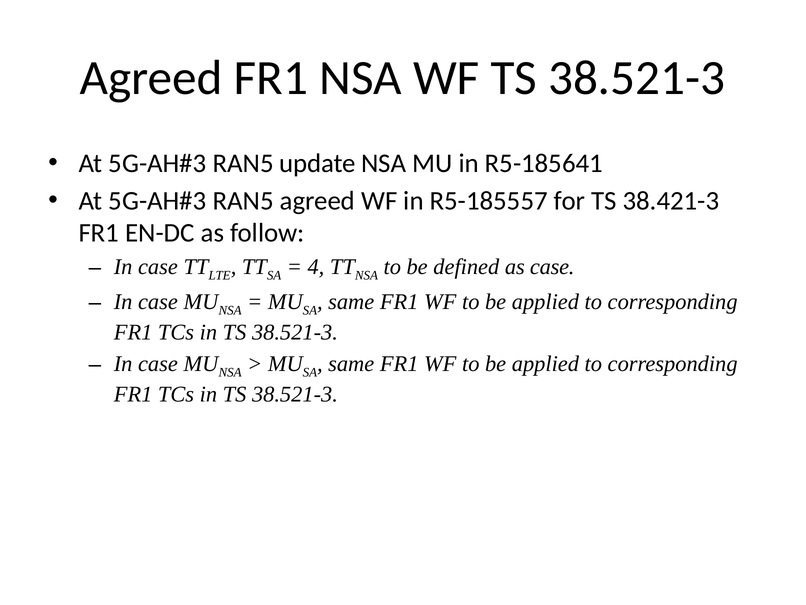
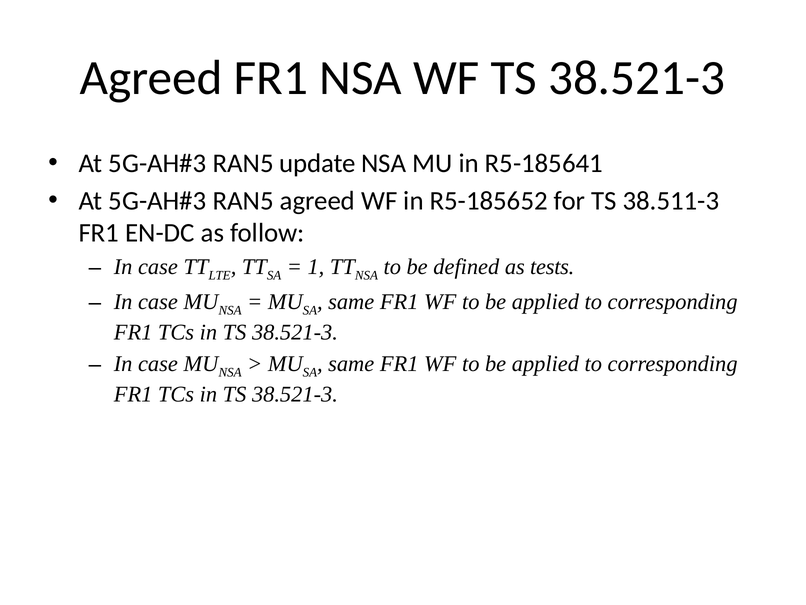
R5-185557: R5-185557 -> R5-185652 (489, 201)
38.421-3: 38.421-3 -> 38.511-3 (671, 201)
4: 4 -> 1 (316, 267)
as case: case -> tests (552, 267)
